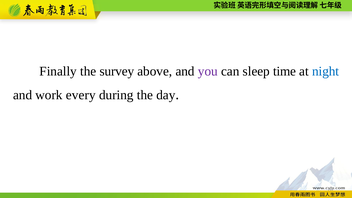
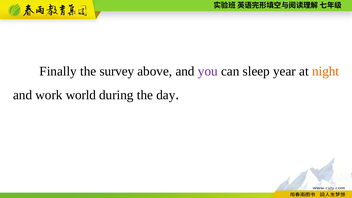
time: time -> year (284, 71)
night colour: blue -> orange (326, 71)
every: every -> world (81, 95)
